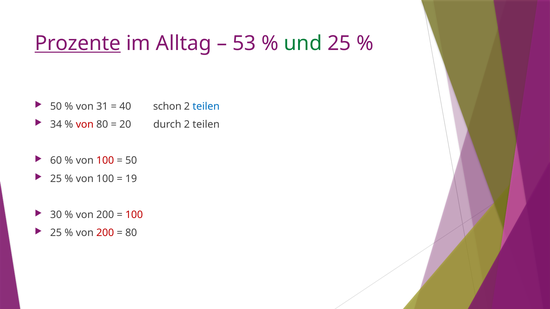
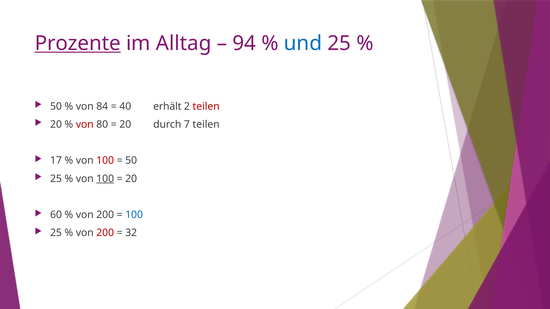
53: 53 -> 94 (244, 43)
und colour: green -> blue (303, 43)
31: 31 -> 84 (102, 106)
schon: schon -> erhält (167, 106)
teilen colour: blue -> red (206, 106)
34: 34 -> 20 (56, 125)
durch 2: 2 -> 7 (187, 125)
60: 60 -> 17 (56, 161)
100 underline: none -> present (105, 179)
19: 19 -> 20 (131, 179)
30: 30 -> 60 (56, 215)
100 colour: red -> blue (134, 215)
80: 80 -> 32 (131, 233)
